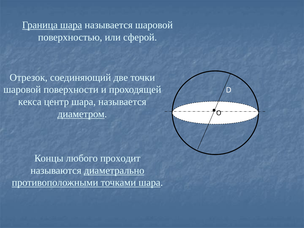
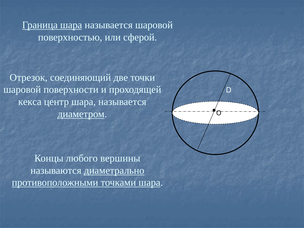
проходит: проходит -> вершины (120, 158)
